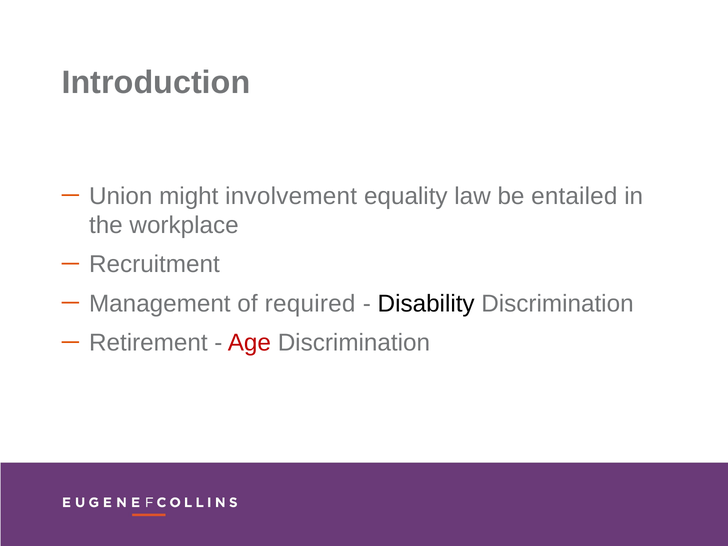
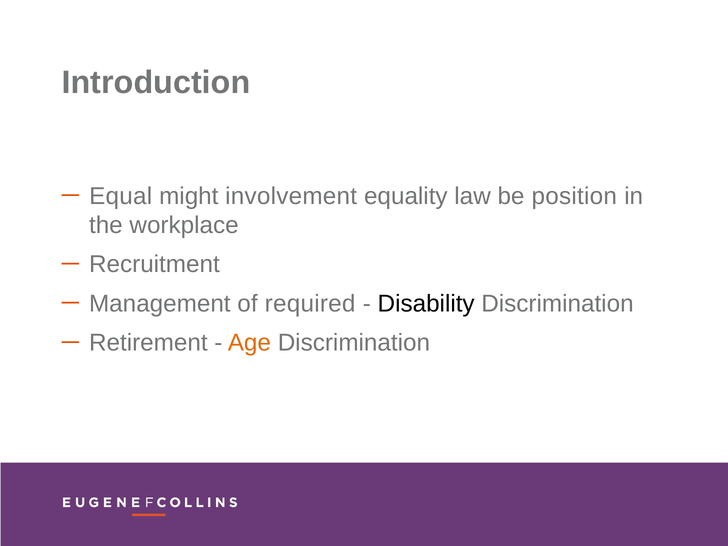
Union: Union -> Equal (121, 196)
entailed: entailed -> position (574, 196)
Age colour: red -> orange (249, 343)
